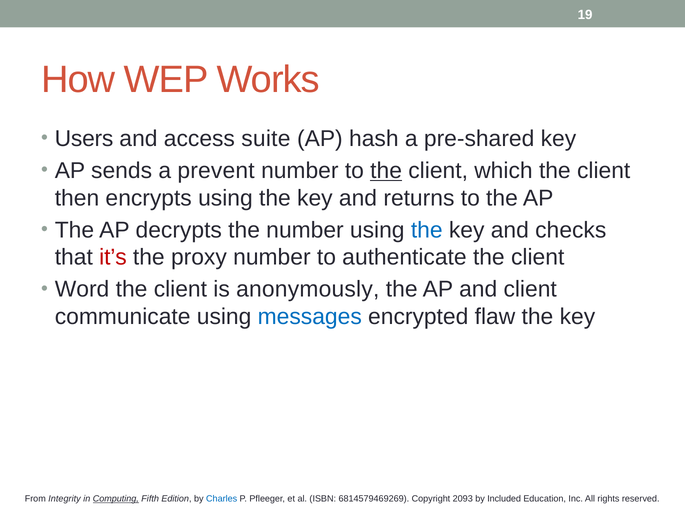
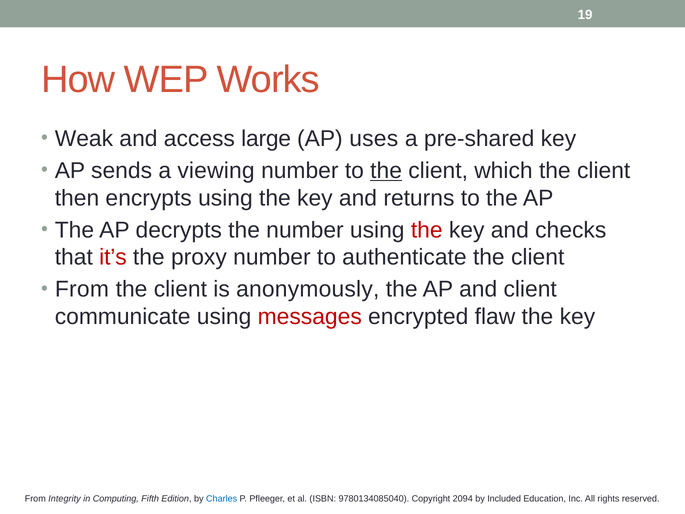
Users: Users -> Weak (84, 139)
suite: suite -> large (266, 139)
hash: hash -> uses (374, 139)
prevent: prevent -> viewing (216, 171)
the colour: blue -> red (427, 230)
Word: Word -> From (82, 289)
messages colour: blue -> red (310, 317)
Computing underline: present -> none (116, 499)
6814579469269: 6814579469269 -> 9780134085040 (374, 499)
2093: 2093 -> 2094 (463, 499)
